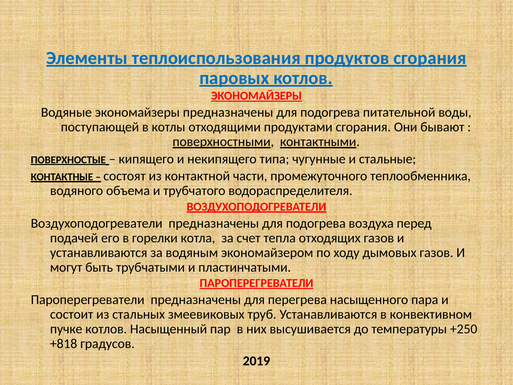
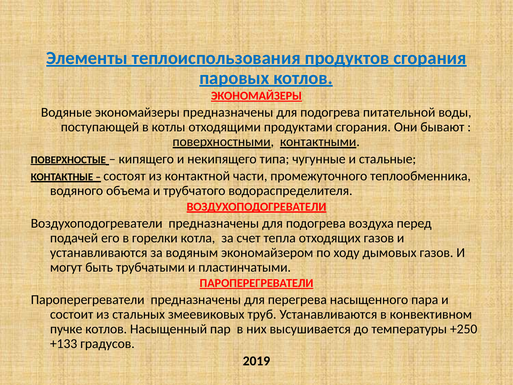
+818: +818 -> +133 (64, 344)
